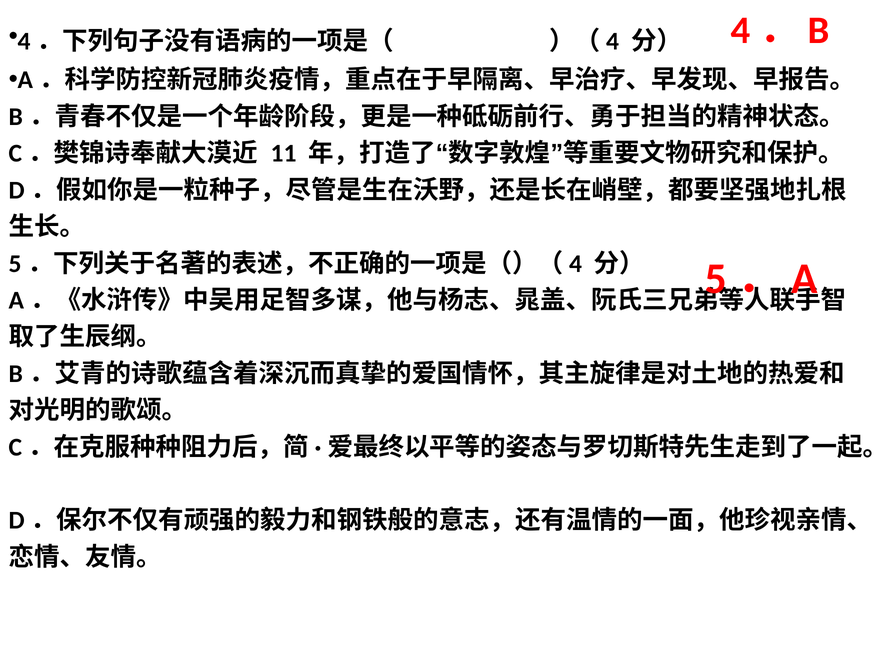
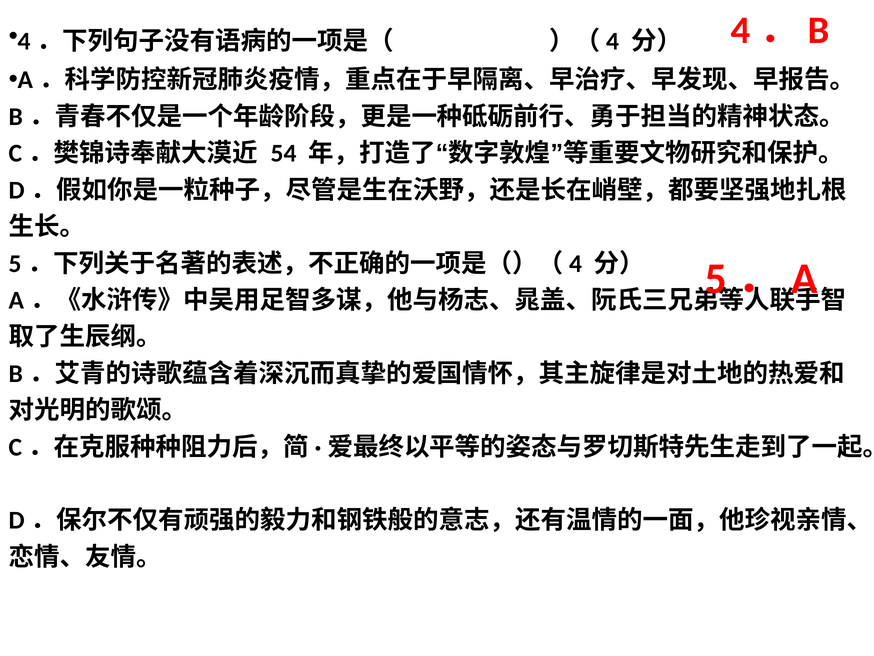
11: 11 -> 54 (284, 153)
